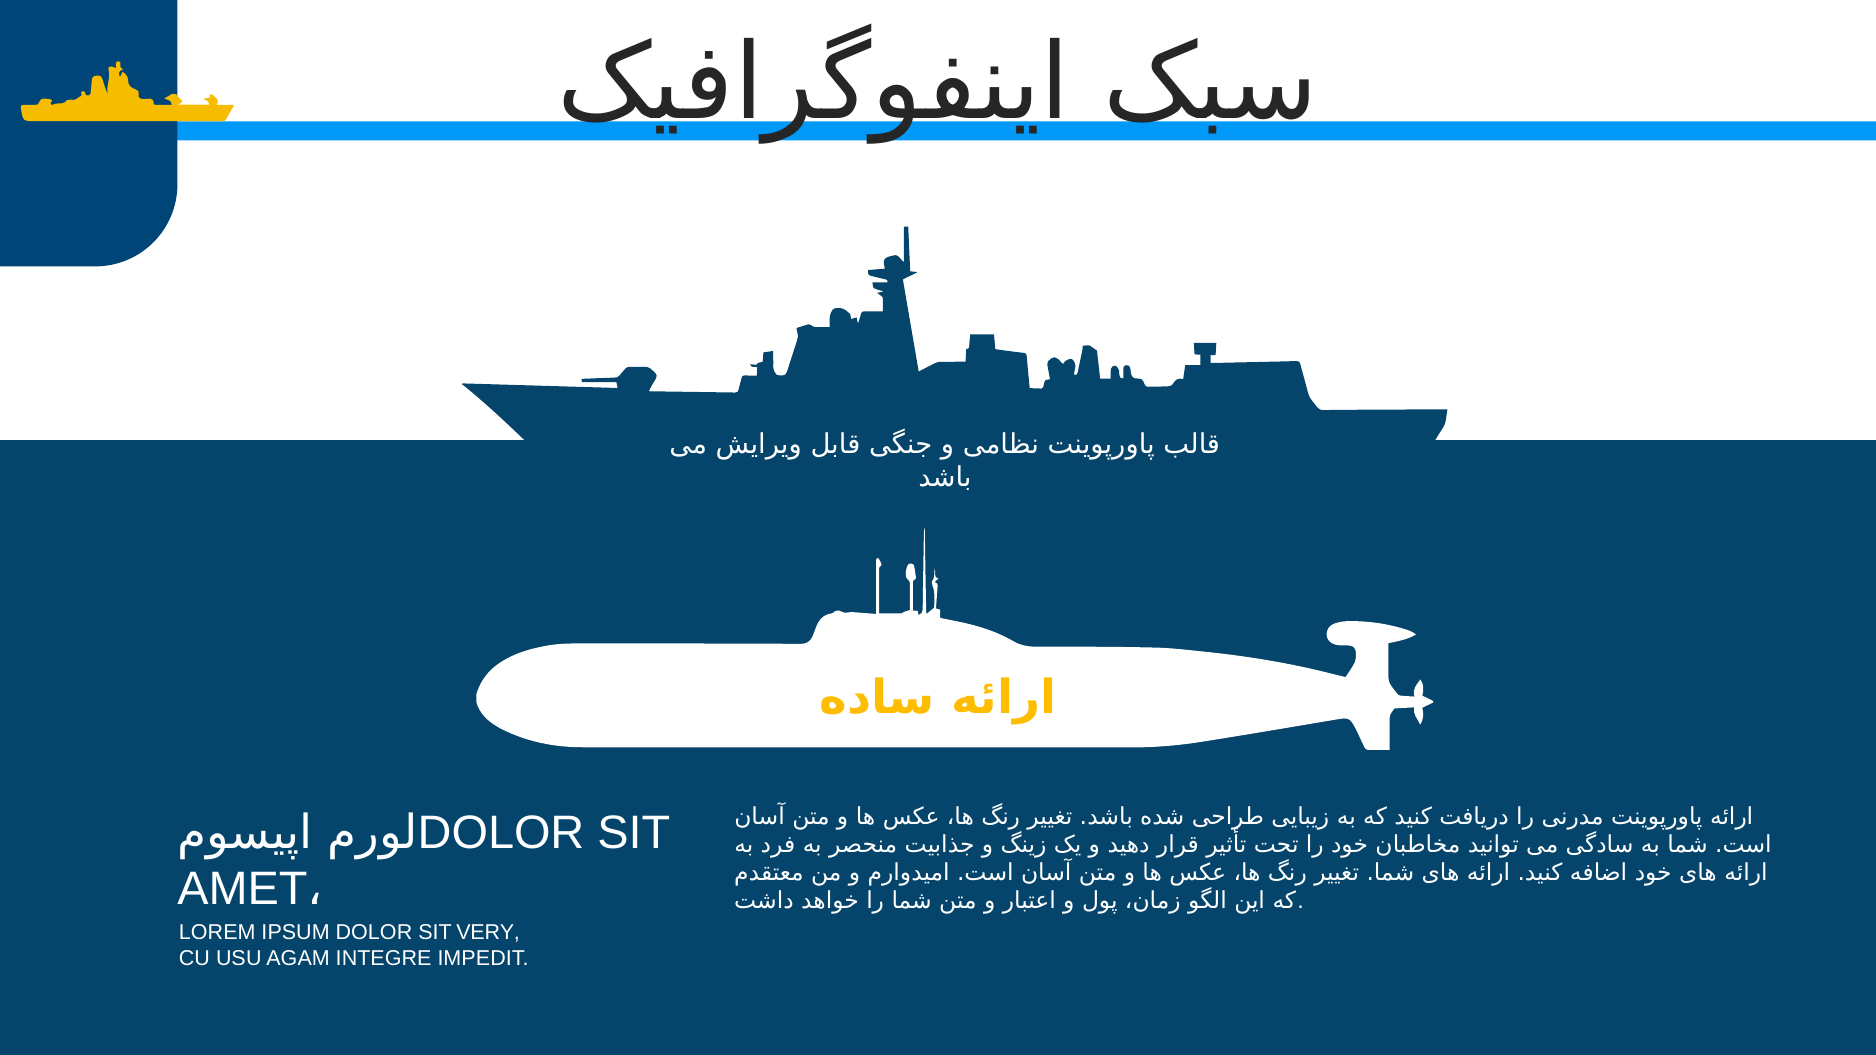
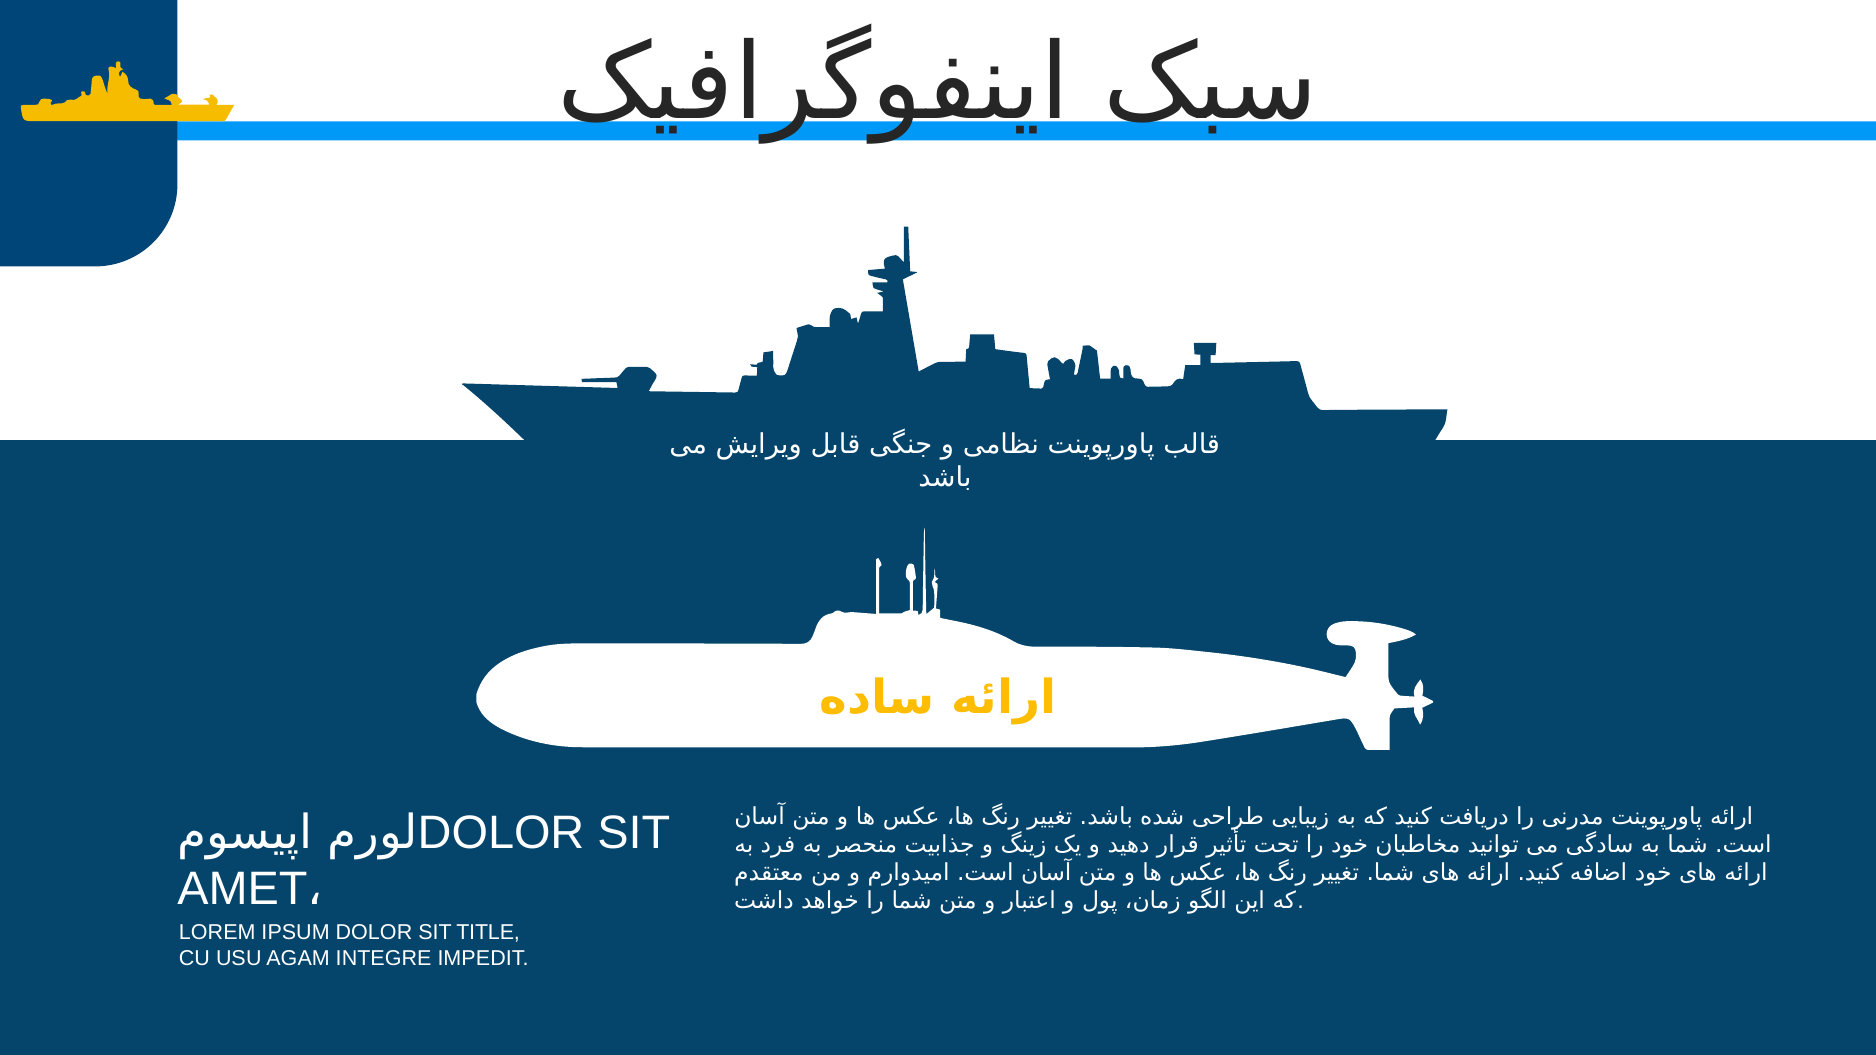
VERY: VERY -> TITLE (488, 933)
